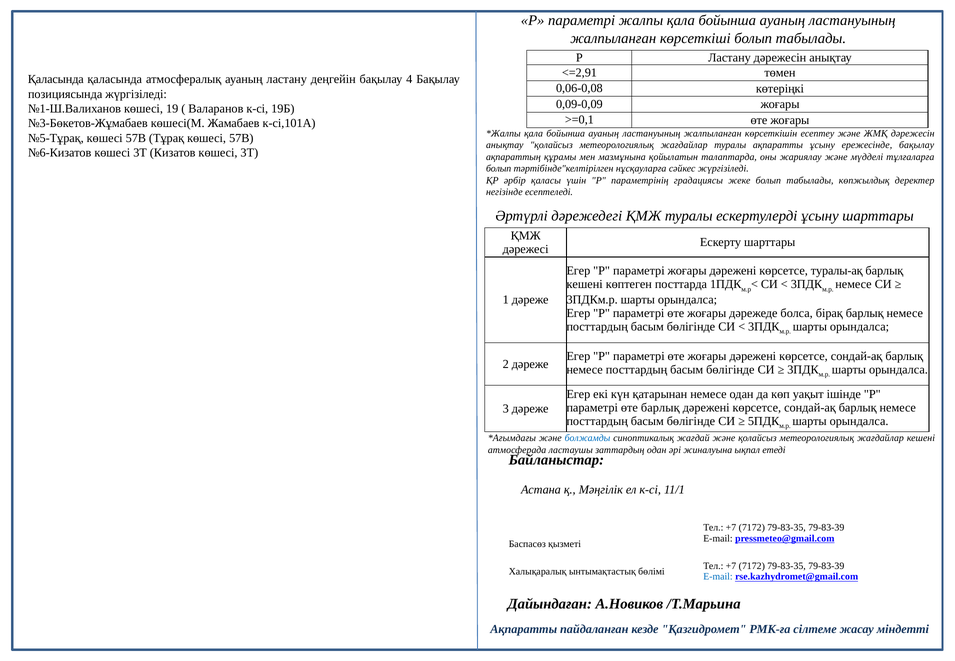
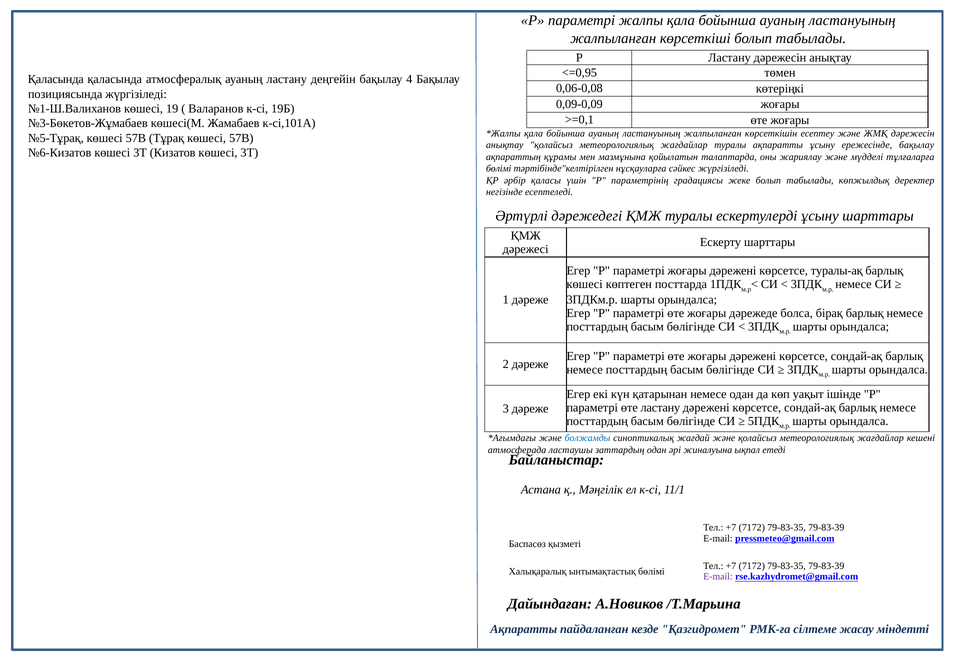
<=2,91: <=2,91 -> <=0,95 (579, 73)
болып: болып -> бөлімі (499, 169)
кешені: кешені -> көшесі (585, 284)
өте барлық: барлық -> ластану (660, 408)
E-mail colour: blue -> purple (718, 577)
